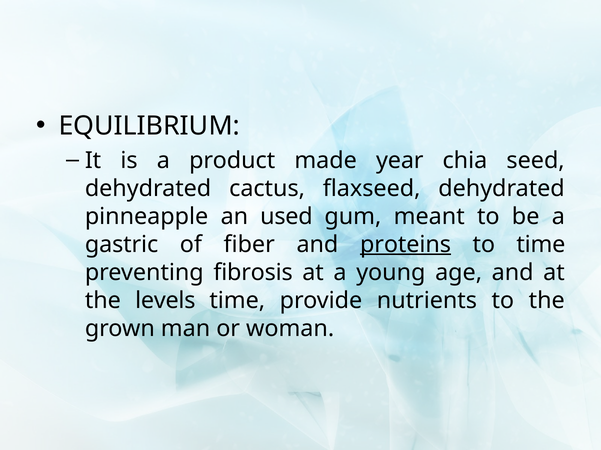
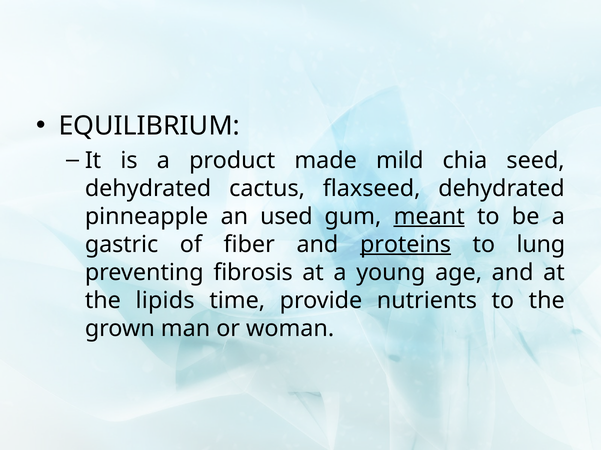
year: year -> mild (400, 161)
meant underline: none -> present (429, 217)
to time: time -> lung (541, 245)
levels: levels -> lipids (165, 301)
